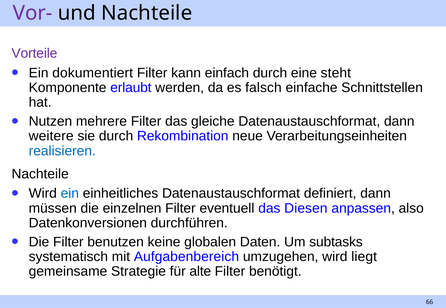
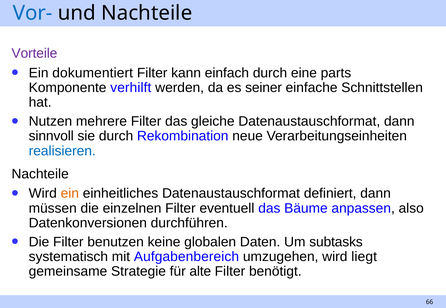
Vor- colour: purple -> blue (33, 13)
steht: steht -> parts (336, 73)
erlaubt: erlaubt -> verhilft (131, 88)
falsch: falsch -> seiner (264, 88)
weitere: weitere -> sinnvoll (51, 136)
ein colour: blue -> orange (70, 194)
Diesen: Diesen -> Bäume (306, 209)
